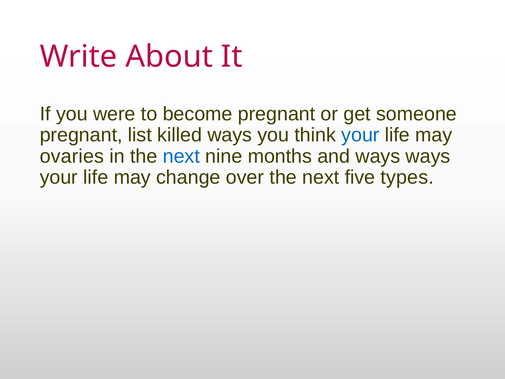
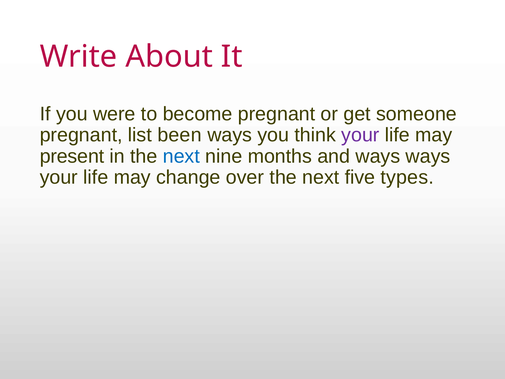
killed: killed -> been (180, 135)
your colour: blue -> purple (360, 135)
ovaries: ovaries -> present (72, 156)
